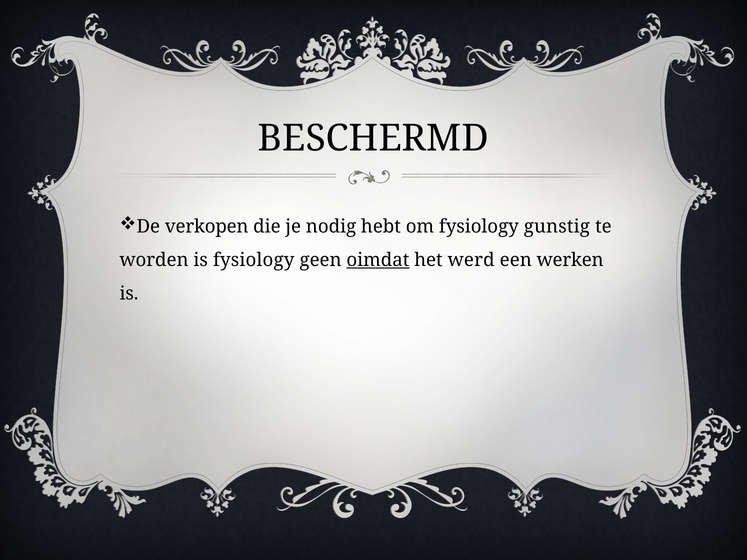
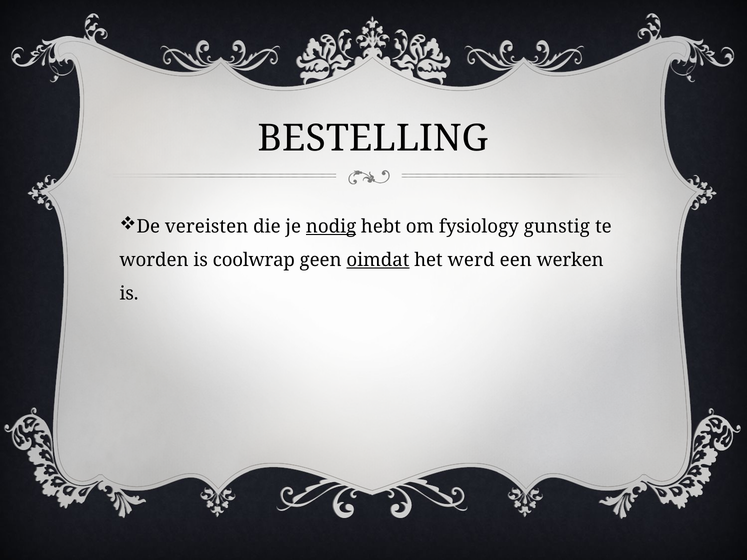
BESCHERMD: BESCHERMD -> BESTELLING (373, 138)
verkopen: verkopen -> vereisten (207, 227)
nodig underline: none -> present (331, 227)
is fysiology: fysiology -> coolwrap (254, 260)
